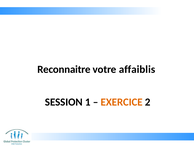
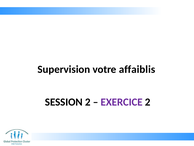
Reconnaitre: Reconnaitre -> Supervision (64, 69)
SESSION 1: 1 -> 2 (88, 102)
EXERCICE colour: orange -> purple (122, 102)
